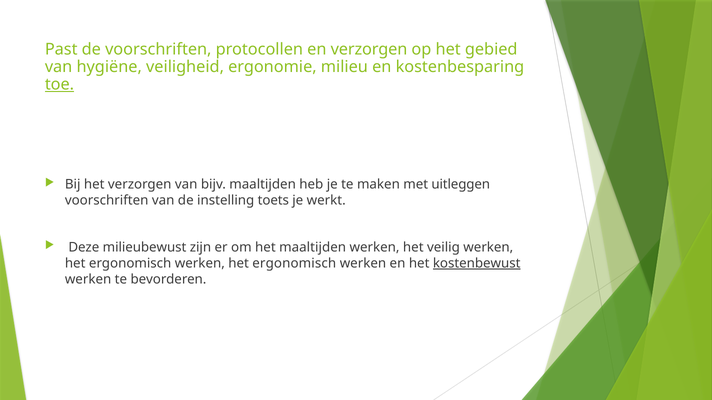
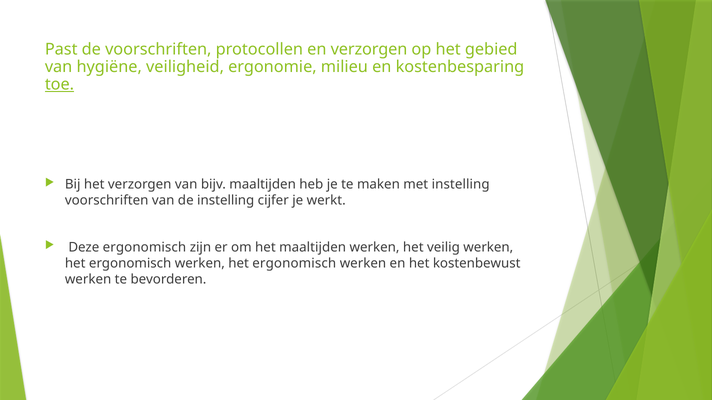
met uitleggen: uitleggen -> instelling (461, 185)
toets: toets -> cijfer (273, 201)
Deze milieubewust: milieubewust -> ergonomisch (144, 248)
kostenbewust underline: present -> none (477, 264)
